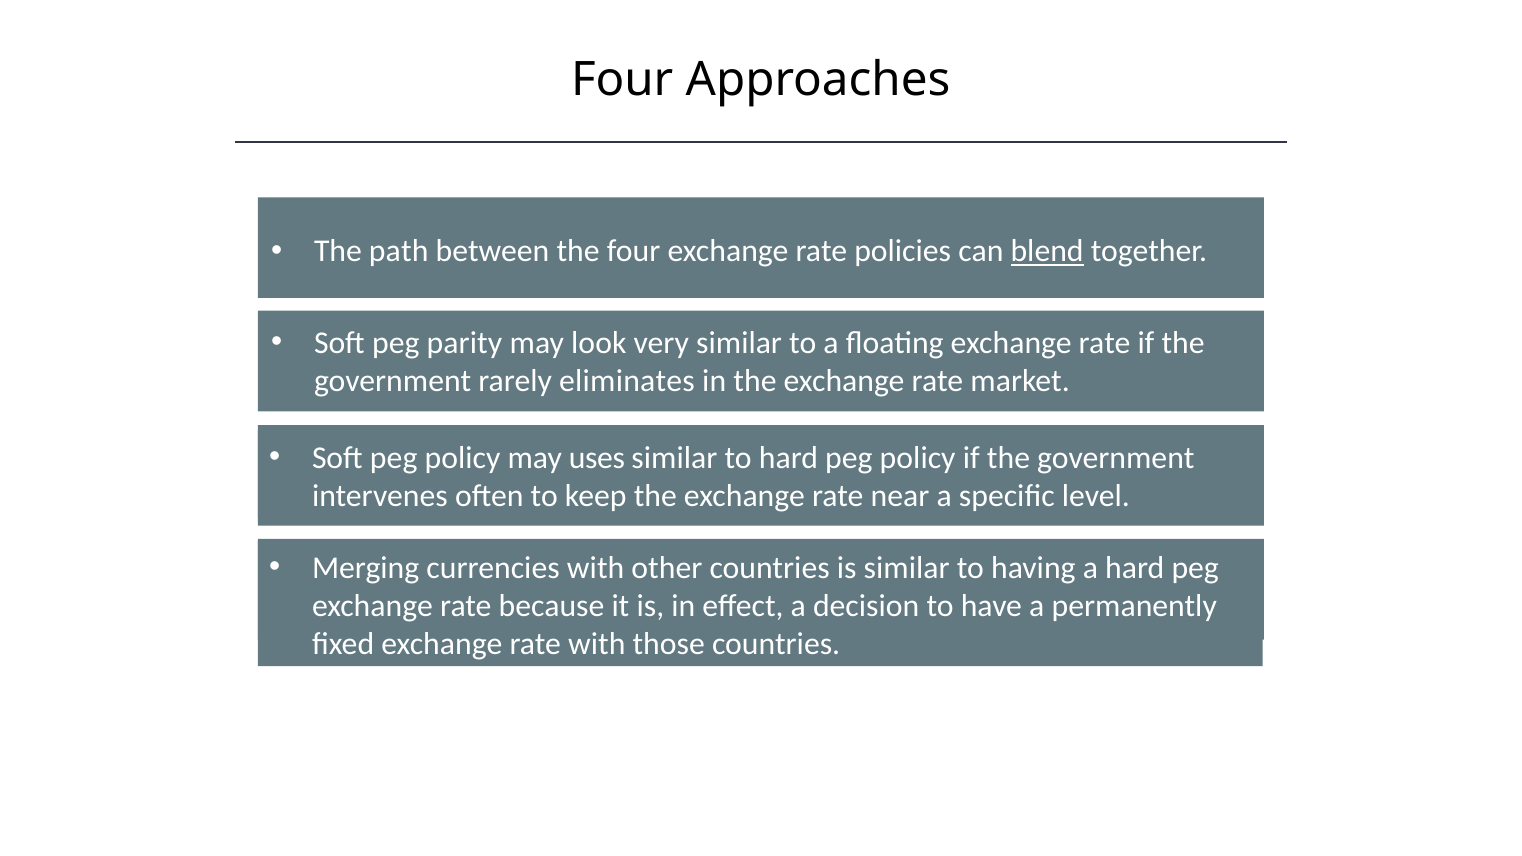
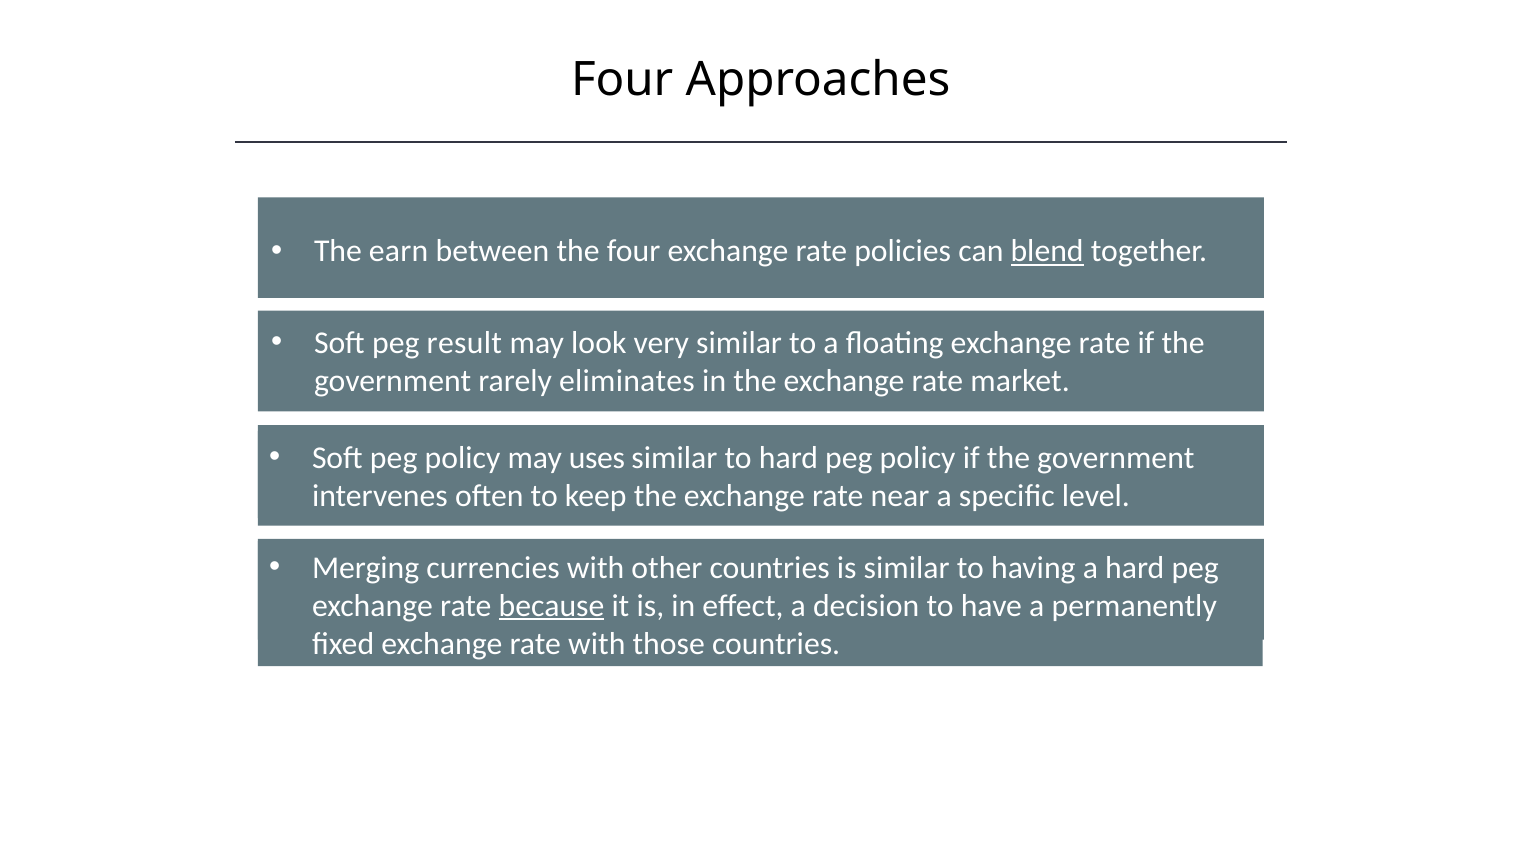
path: path -> earn (399, 251)
parity: parity -> result (464, 343)
because underline: none -> present (551, 606)
